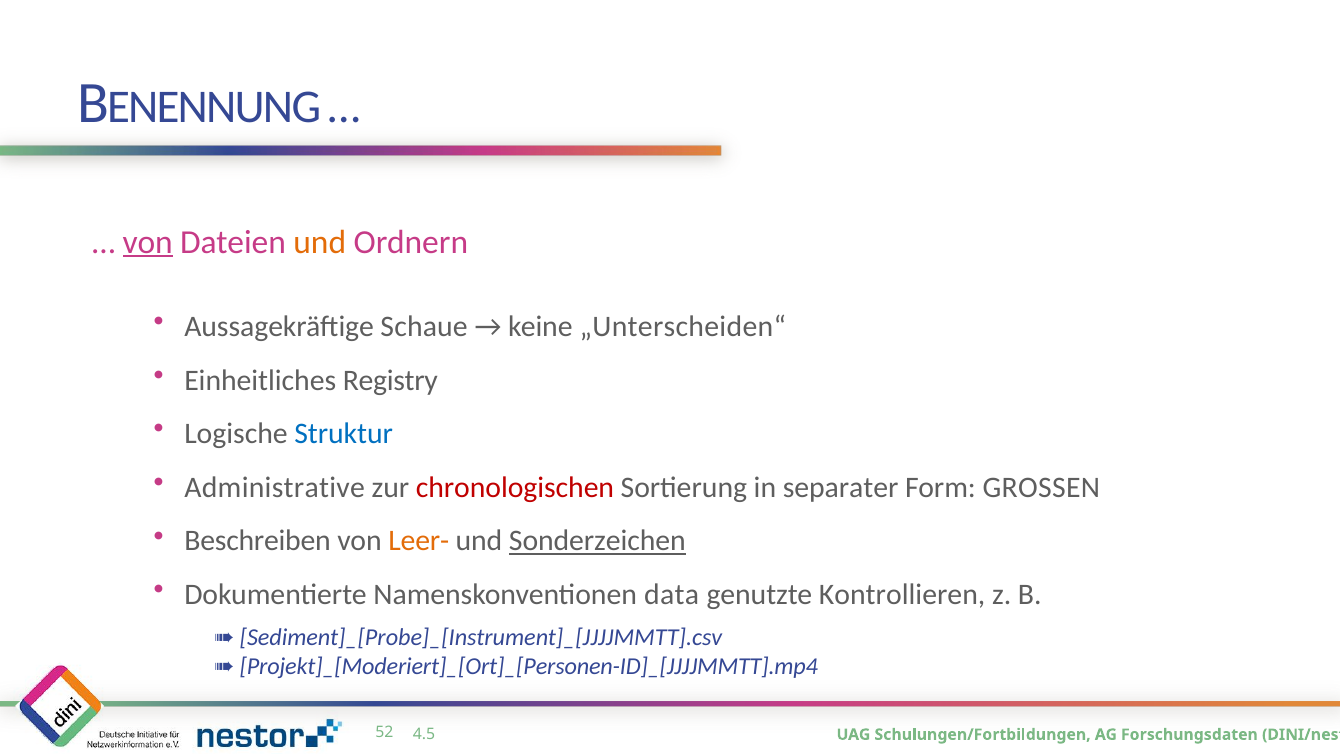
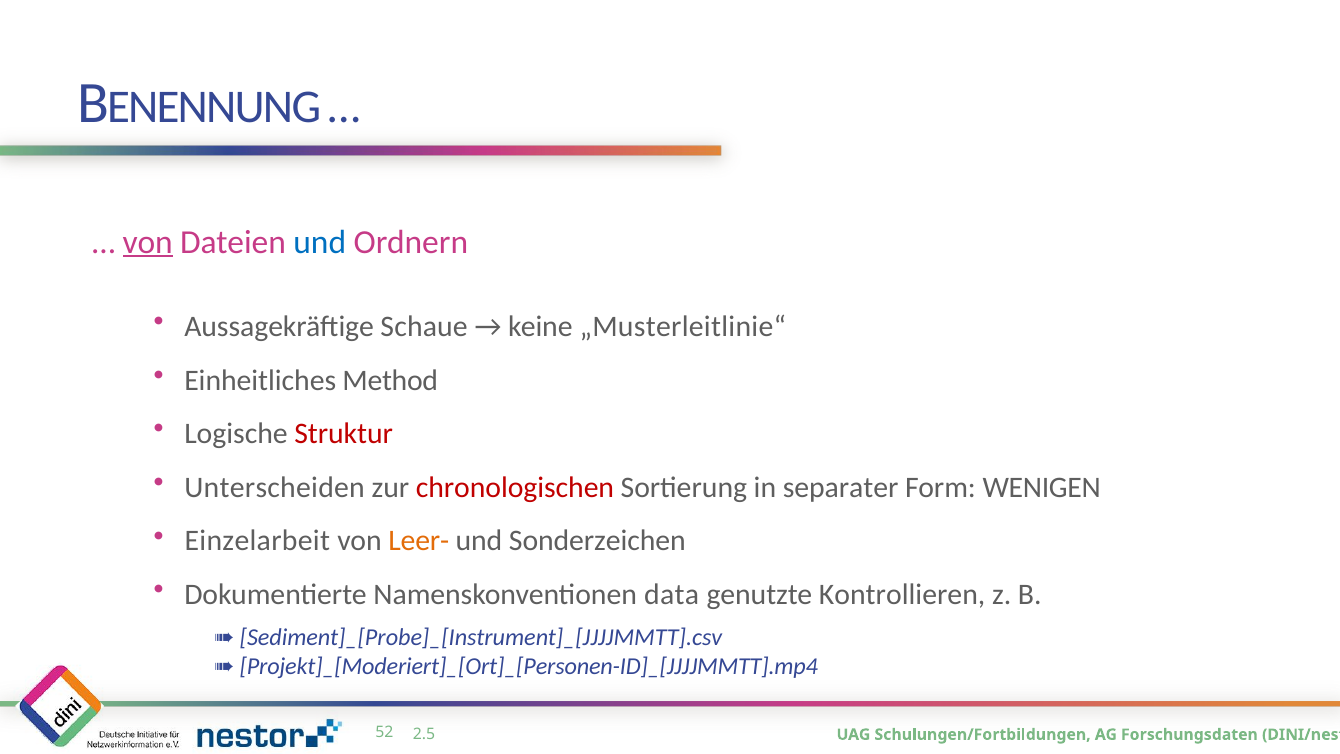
und colour: orange -> blue (320, 242)
„Unterscheiden“: „Unterscheiden“ -> „Musterleitlinie“ (683, 327)
Registry: Registry -> Method (390, 380)
Struktur colour: blue -> red (344, 434)
Administrative: Administrative -> Unterscheiden (275, 487)
GROSSEN: GROSSEN -> WENIGEN (1042, 487)
Beschreiben: Beschreiben -> Einzelarbeit (257, 541)
Sonderzeichen underline: present -> none (597, 541)
4.5: 4.5 -> 2.5 (424, 734)
